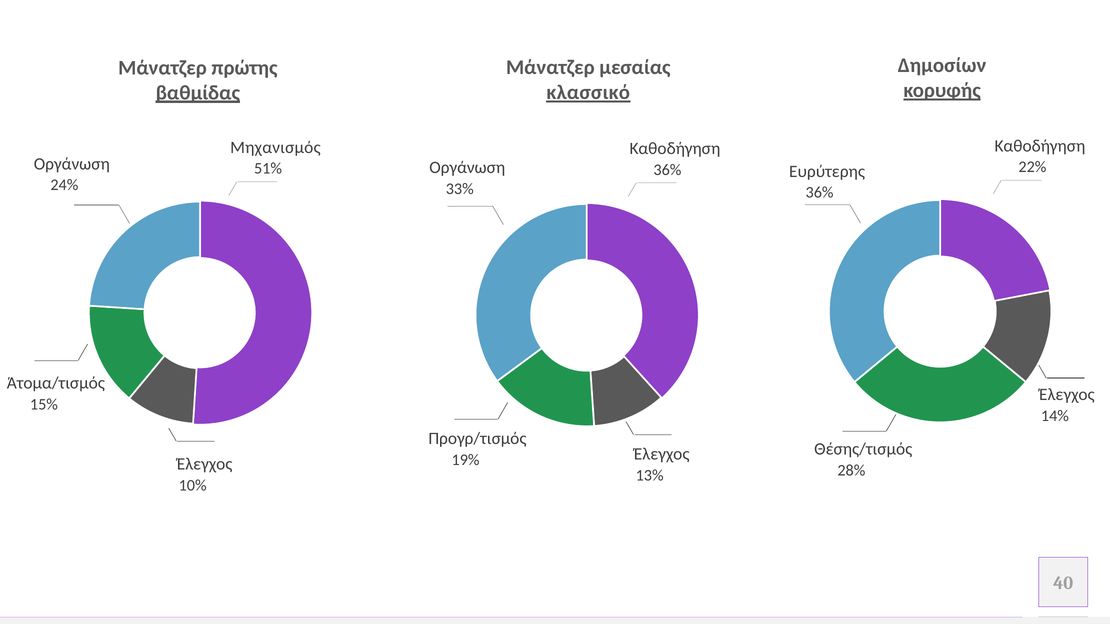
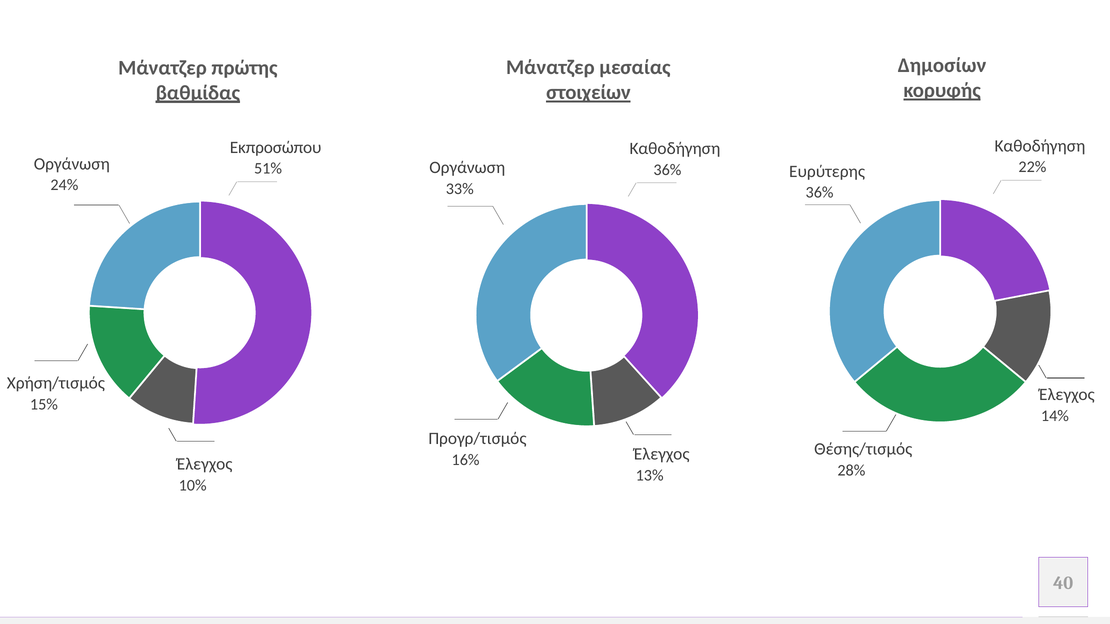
κλασσικό: κλασσικό -> στοιχείων (588, 93)
Μηχανισμός: Μηχανισμός -> Εκπροσώπου (276, 147)
Άτομα/τισμός: Άτομα/τισμός -> Χρήση/τισμός (56, 383)
19%: 19% -> 16% (466, 460)
